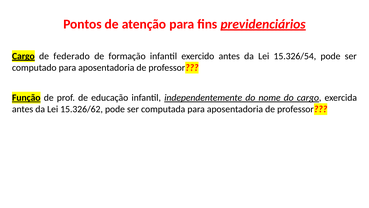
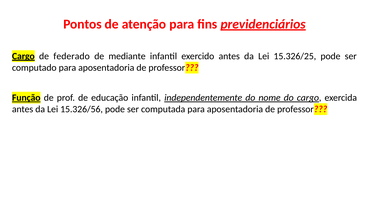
formação: formação -> mediante (127, 56)
15.326/54: 15.326/54 -> 15.326/25 (295, 56)
15.326/62: 15.326/62 -> 15.326/56 (82, 109)
